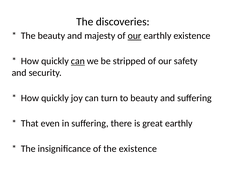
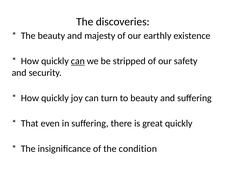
our underline: present -> none (135, 36)
great earthly: earthly -> quickly (179, 124)
the existence: existence -> condition (138, 149)
